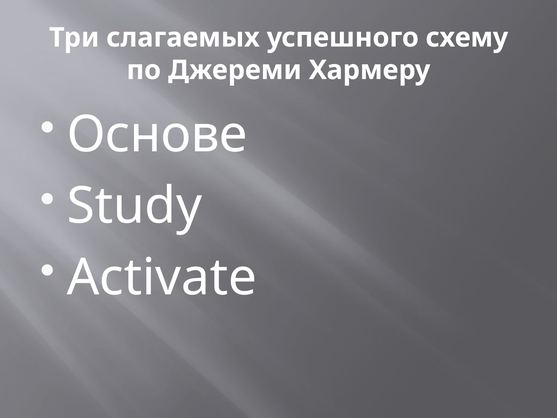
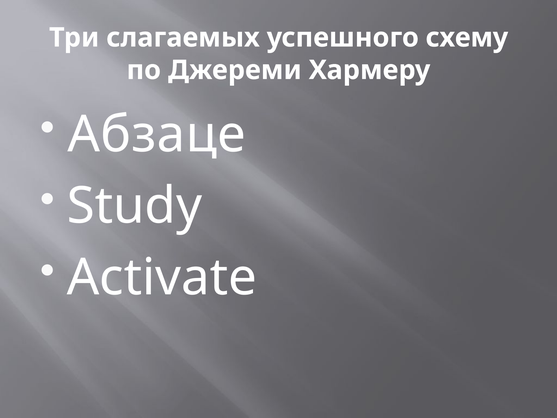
Основе: Основе -> Абзаце (157, 134)
